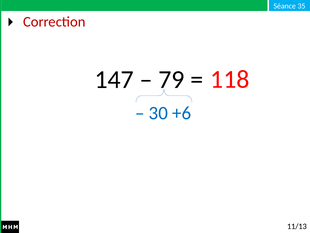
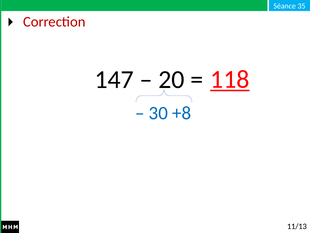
79: 79 -> 20 (171, 79)
118 underline: none -> present (230, 79)
+6: +6 -> +8 (182, 113)
